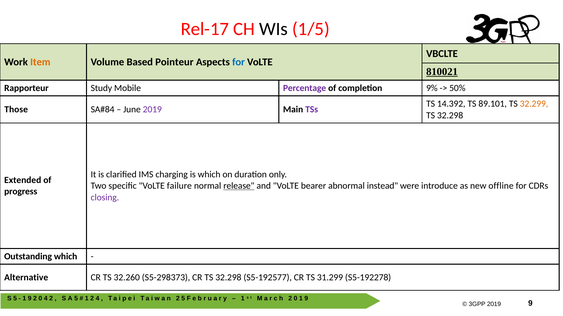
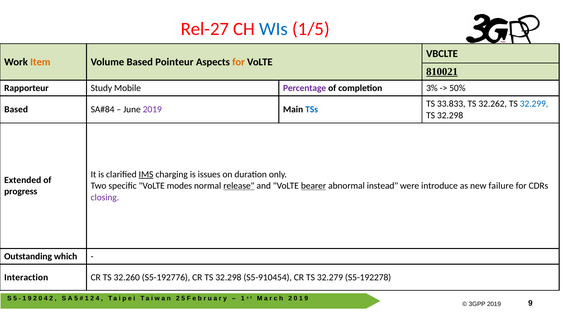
Rel-17: Rel-17 -> Rel-27 (205, 29)
WIs colour: black -> blue (274, 29)
for colour: blue -> orange (239, 62)
9%: 9% -> 3% (432, 88)
14.392: 14.392 -> 33.833 (451, 104)
89.101: 89.101 -> 32.262 (493, 104)
32.299 colour: orange -> blue (534, 104)
Those: Those -> Based (16, 110)
TSs colour: purple -> blue (312, 110)
IMS underline: none -> present (146, 175)
is which: which -> issues (209, 175)
failure: failure -> modes (179, 186)
bearer underline: none -> present (314, 186)
offline: offline -> failure (501, 186)
Alternative: Alternative -> Interaction (26, 278)
S5-298373: S5-298373 -> S5-192776 (166, 278)
S5-192577: S5-192577 -> S5-910454 (268, 278)
31.299: 31.299 -> 32.279 (330, 278)
